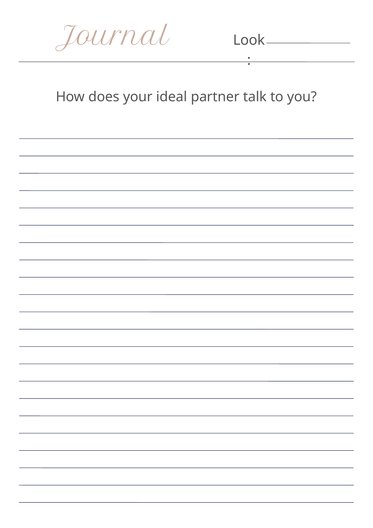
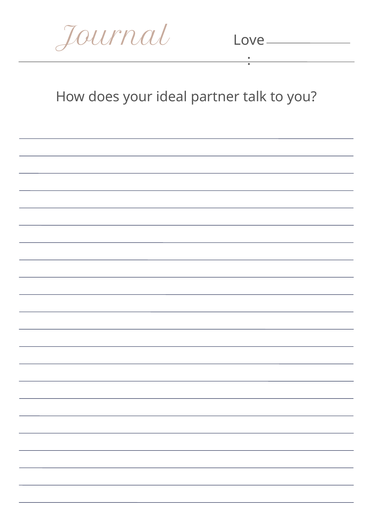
Look: Look -> Love (249, 40)
